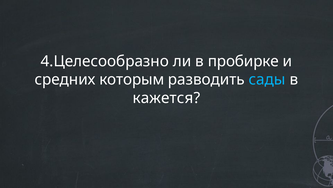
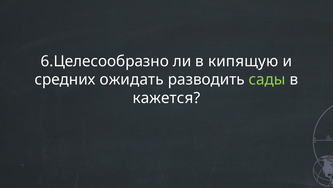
4.Целесообразно: 4.Целесообразно -> 6.Целесообразно (105, 61)
пробирке: пробирке -> кипящую (243, 61)
которым: которым -> ожидать (132, 79)
сады colour: light blue -> light green (267, 79)
